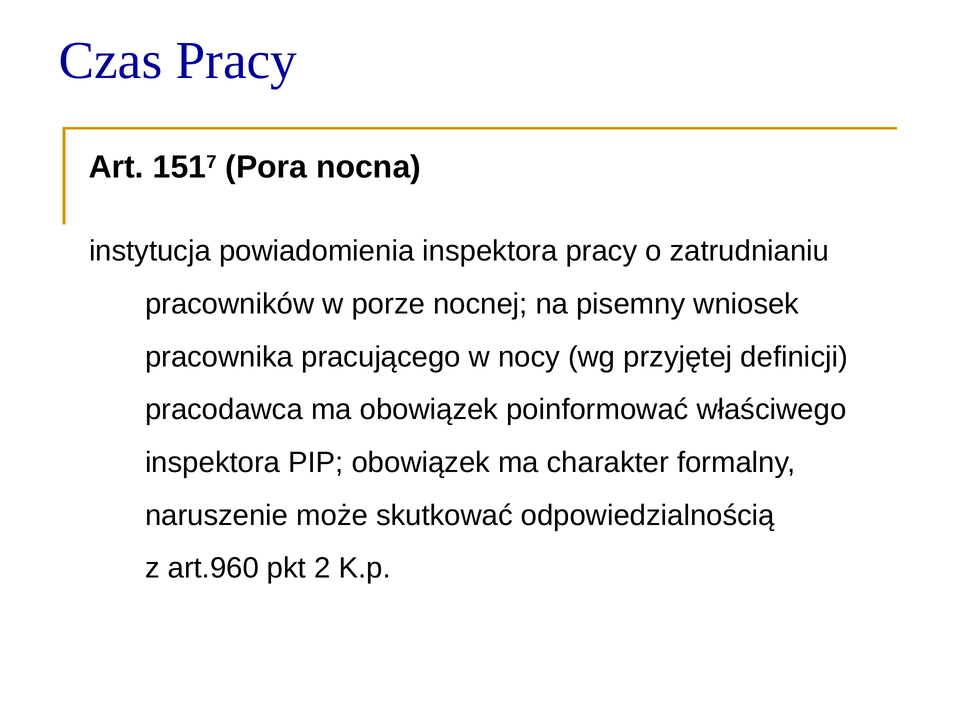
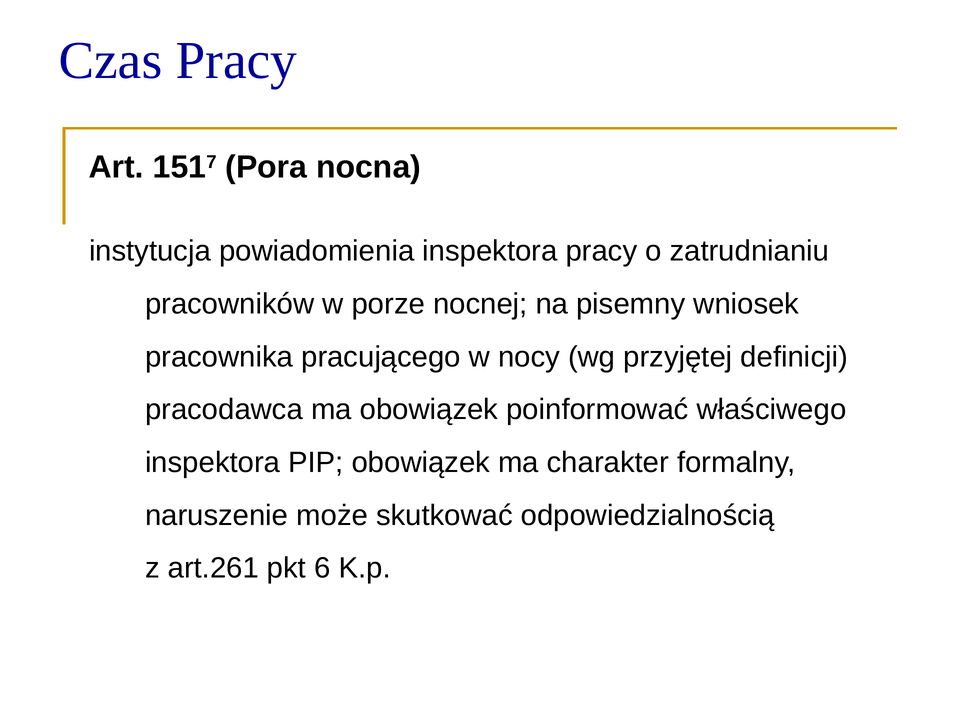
art.960: art.960 -> art.261 (213, 568)
2: 2 -> 6 (322, 568)
